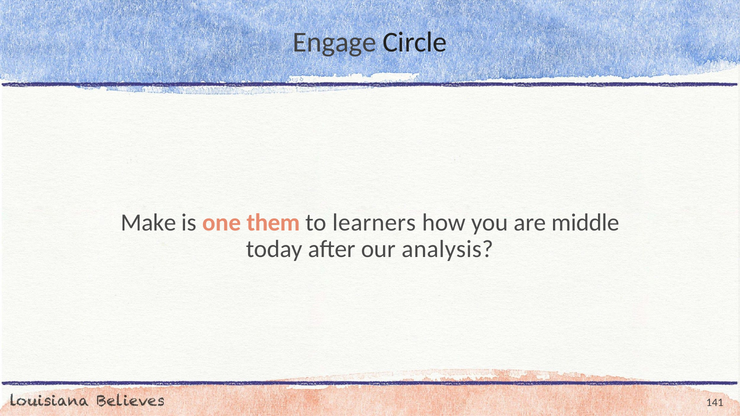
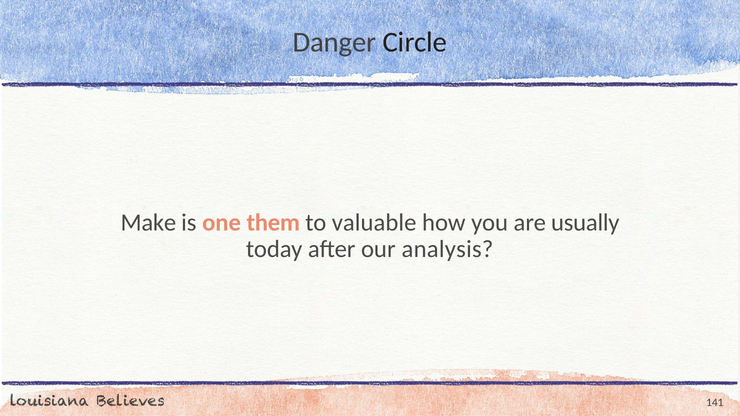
Engage: Engage -> Danger (335, 42)
learners: learners -> valuable (374, 223)
middle: middle -> usually (585, 223)
